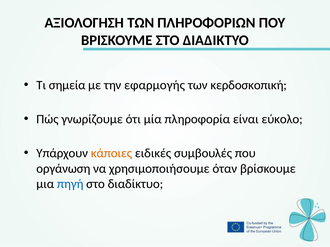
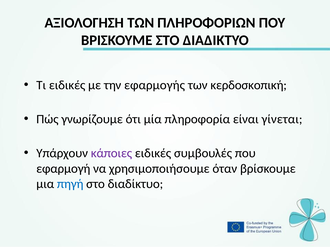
Τι σημεία: σημεία -> ειδικές (67, 85)
εύκολο: εύκολο -> γίνεται (282, 119)
κάποιες colour: orange -> purple (111, 153)
οργάνωση: οργάνωση -> εφαρμογή (63, 169)
